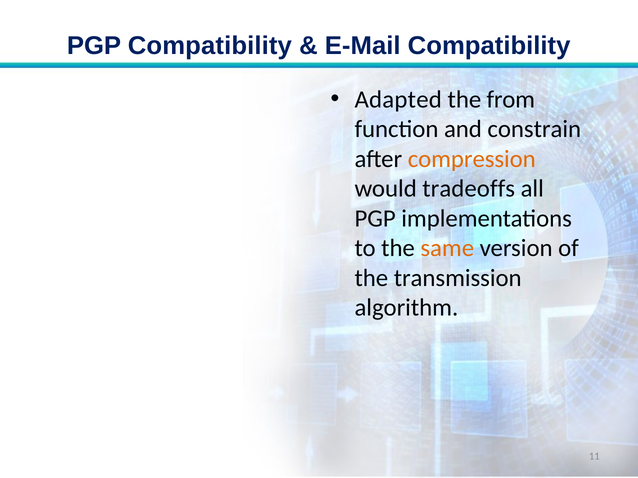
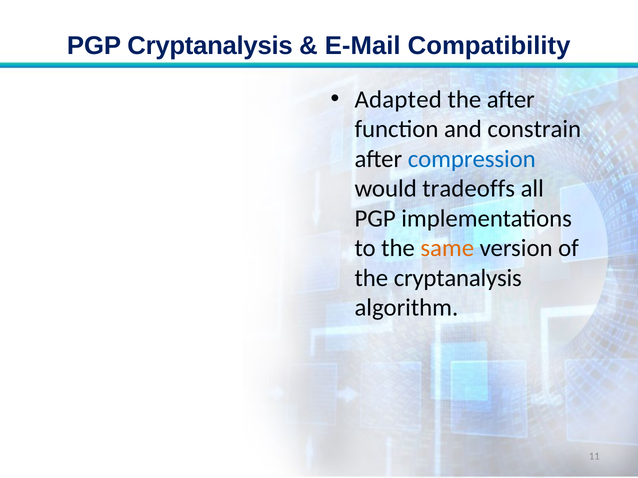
PGP Compatibility: Compatibility -> Cryptanalysis (210, 46)
the from: from -> after (511, 100)
compression colour: orange -> blue (472, 159)
the transmission: transmission -> cryptanalysis (458, 278)
